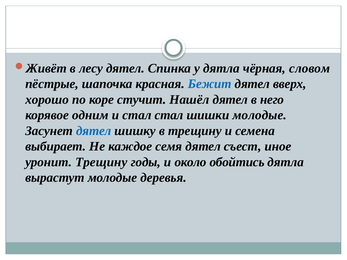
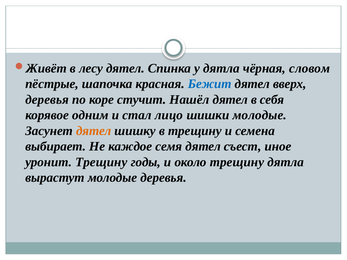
хорошо: хорошо -> деревья (47, 100)
него: него -> себя (272, 100)
стал стал: стал -> лицо (169, 115)
дятел colour: blue -> orange (94, 131)
около обойтись: обойтись -> трещину (237, 162)
